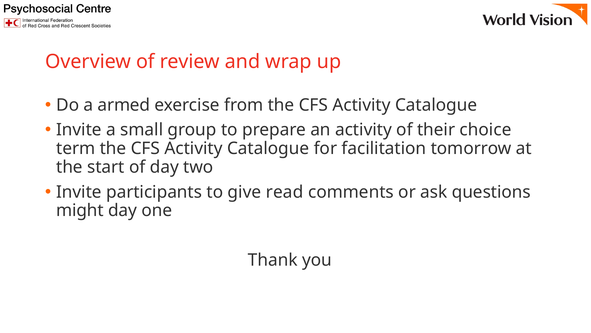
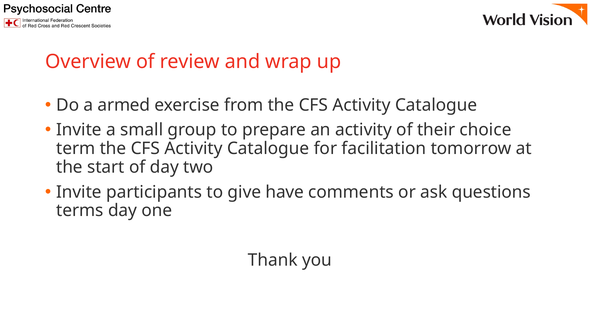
read: read -> have (285, 192)
might: might -> terms (80, 210)
